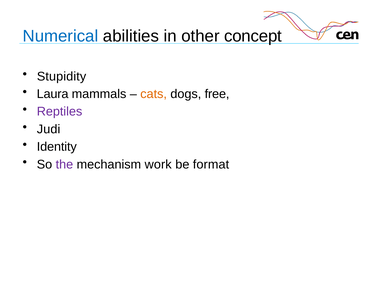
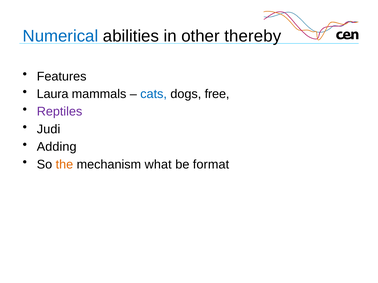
concept: concept -> thereby (253, 36)
Stupidity: Stupidity -> Features (62, 76)
cats colour: orange -> blue (154, 94)
Identity: Identity -> Adding (57, 147)
the colour: purple -> orange (64, 165)
work: work -> what (158, 165)
